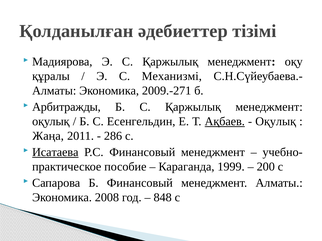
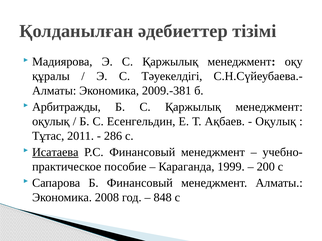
Механизмі: Механизмі -> Тәуекелдігі (172, 76)
2009.-271: 2009.-271 -> 2009.-381 (167, 91)
Ақбаев underline: present -> none (225, 122)
Жаңа: Жаңа -> Тұтас (48, 136)
